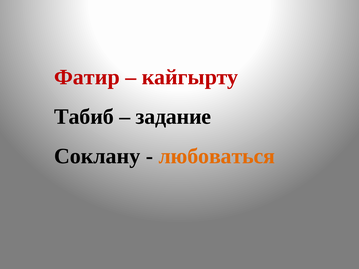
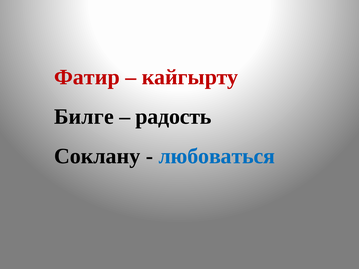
Табиб: Табиб -> Билге (84, 117)
задание: задание -> радость (173, 117)
любоваться colour: orange -> blue (217, 156)
